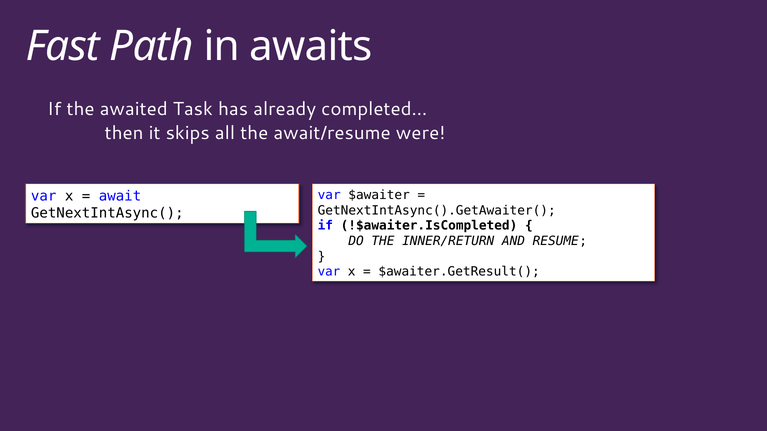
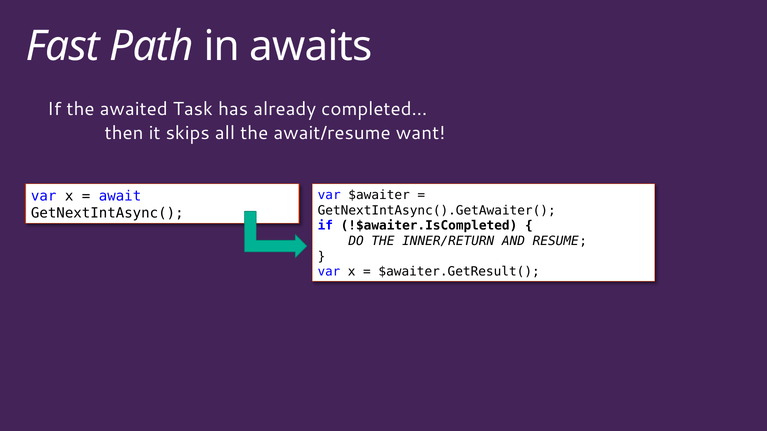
were: were -> want (421, 133)
